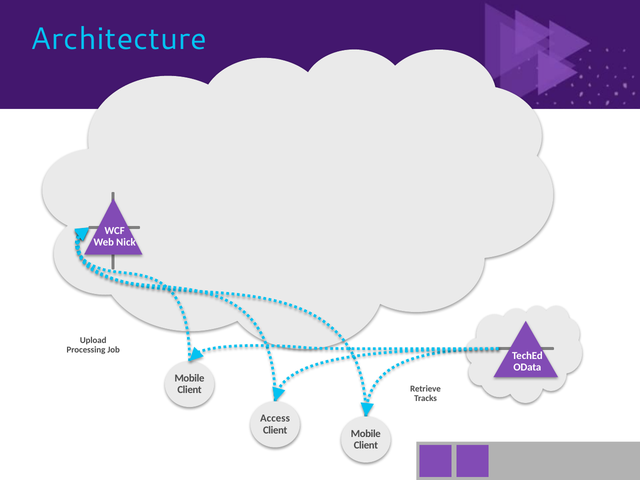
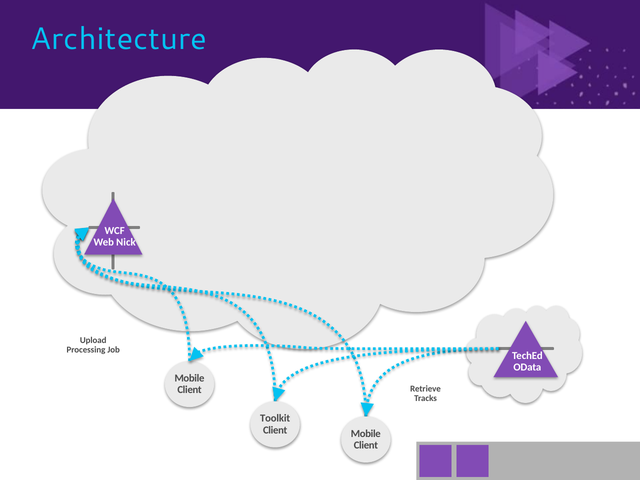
Access: Access -> Toolkit (275, 418)
